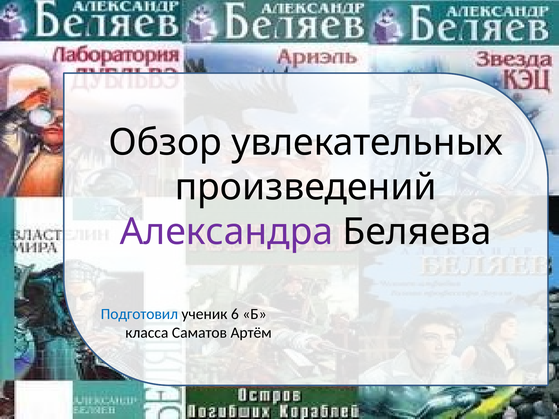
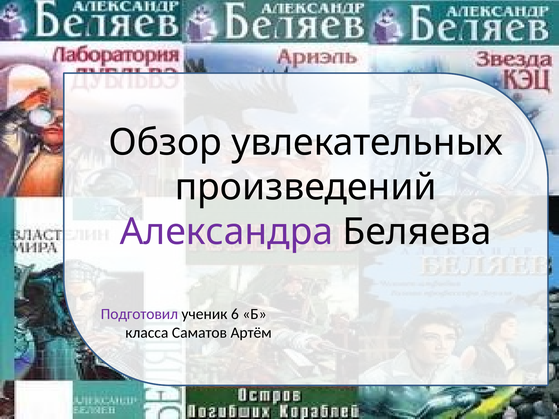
Подготовил colour: blue -> purple (139, 314)
